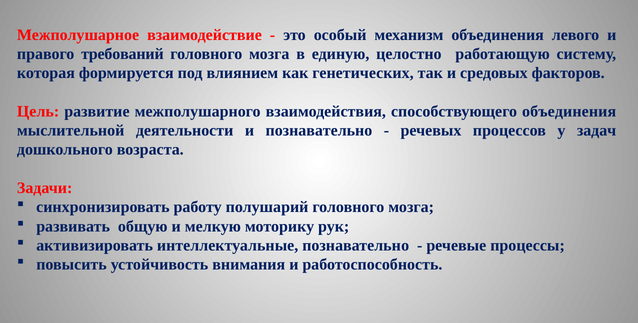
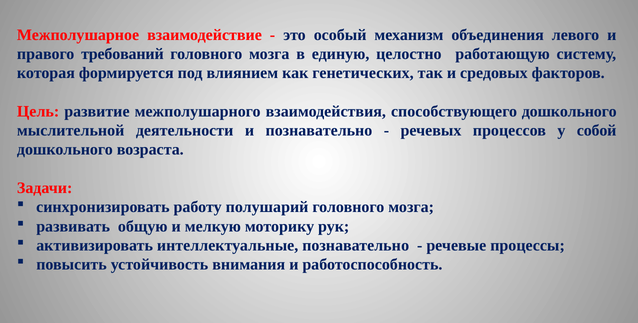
способствующего объединения: объединения -> дошкольного (569, 111)
задач: задач -> собой (597, 131)
